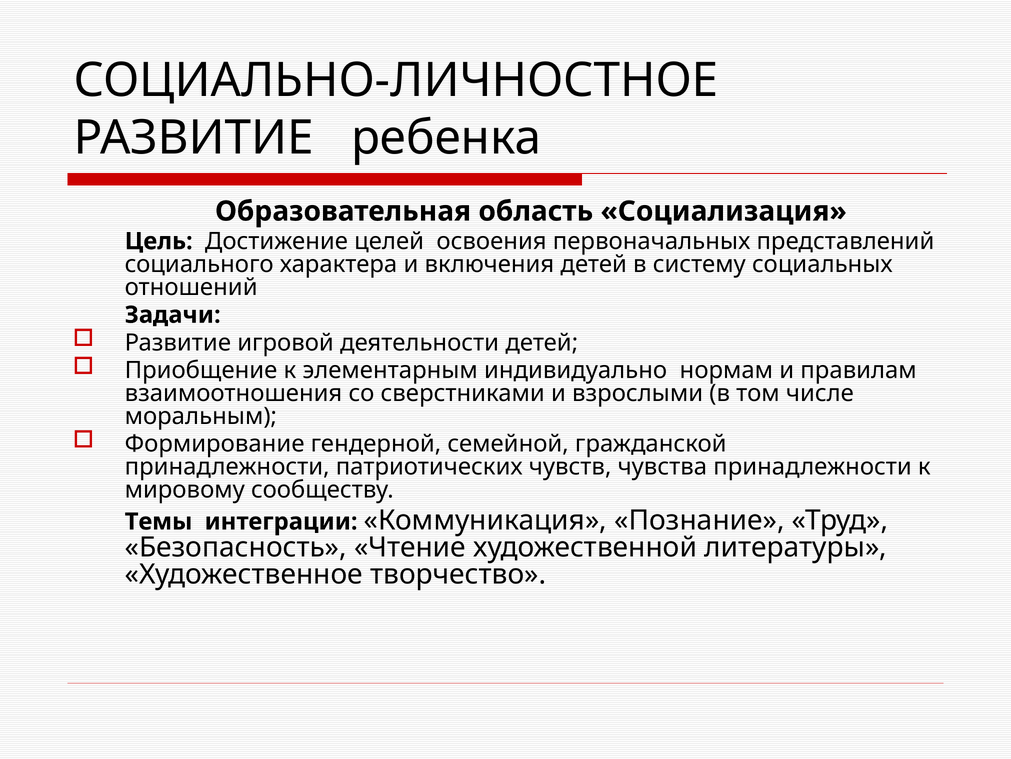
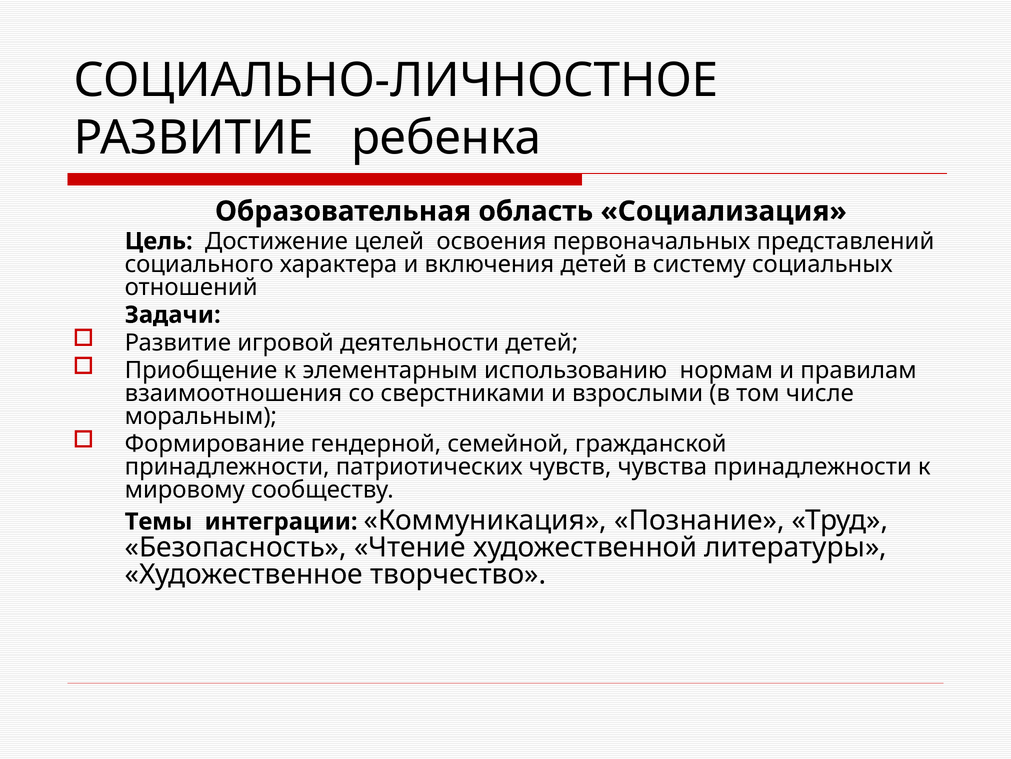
индивидуально: индивидуально -> использованию (576, 370)
